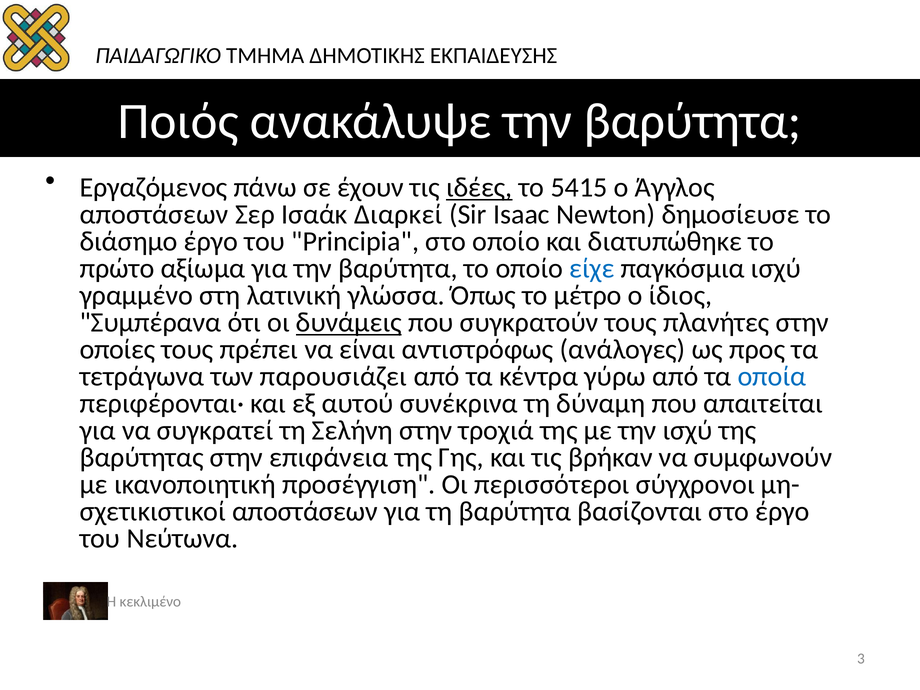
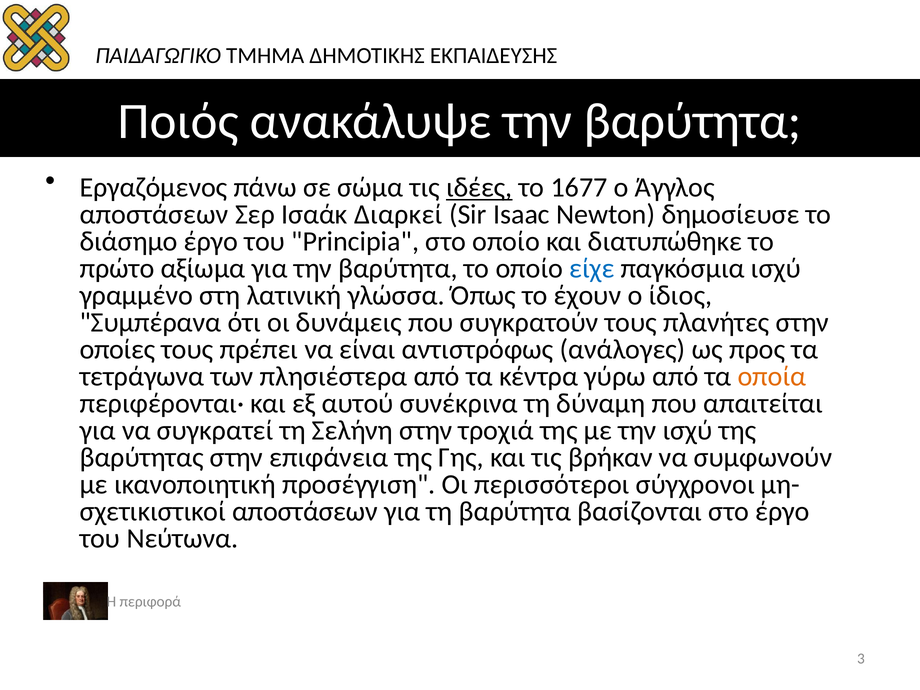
έχουν: έχουν -> σώμα (370, 188)
5415: 5415 -> 1677 (579, 188)
μέτρο: μέτρο -> έχουν (588, 296)
δυνάμεις underline: present -> none (349, 323)
παρουσιάζει: παρουσιάζει -> πλησιέστερα (334, 377)
οποία colour: blue -> orange (772, 377)
κεκλιμένο: κεκλιμένο -> περιφορά (150, 602)
